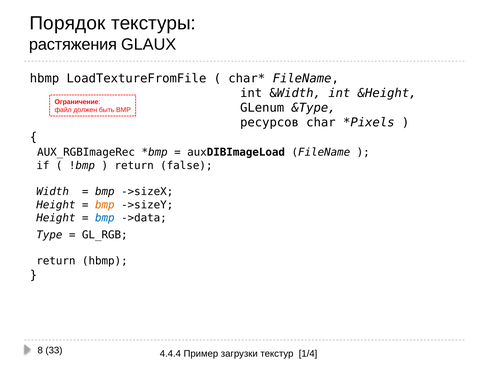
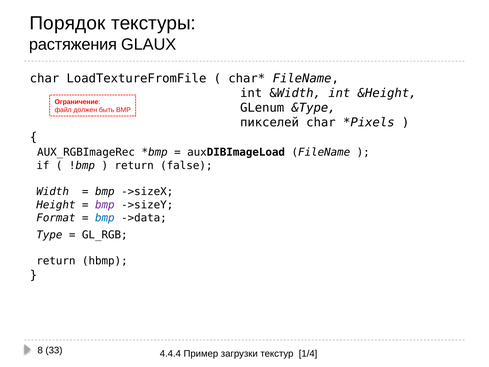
hbmp: hbmp -> char (45, 78)
ресурсов: ресурсов -> пикселей (270, 122)
bmp colour: orange -> purple (105, 205)
Height: Height -> Format (56, 218)
